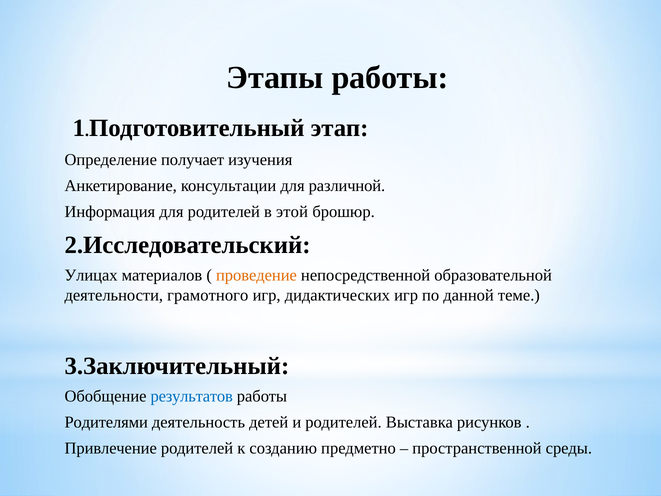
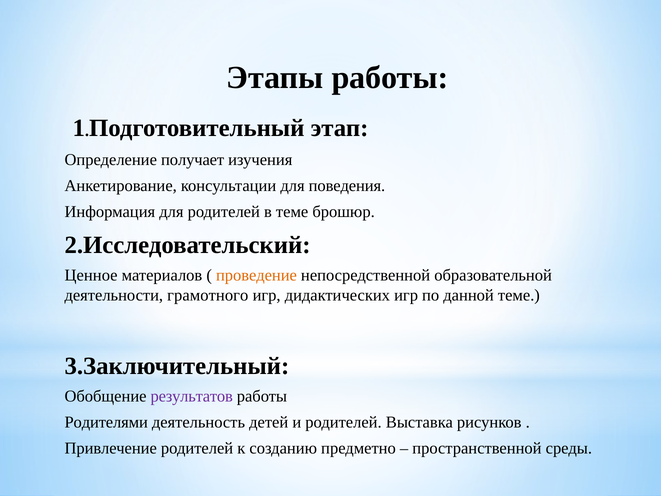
различной: различной -> поведения (347, 186)
в этой: этой -> теме (292, 212)
Улицах: Улицах -> Ценное (91, 275)
результатов colour: blue -> purple (192, 396)
